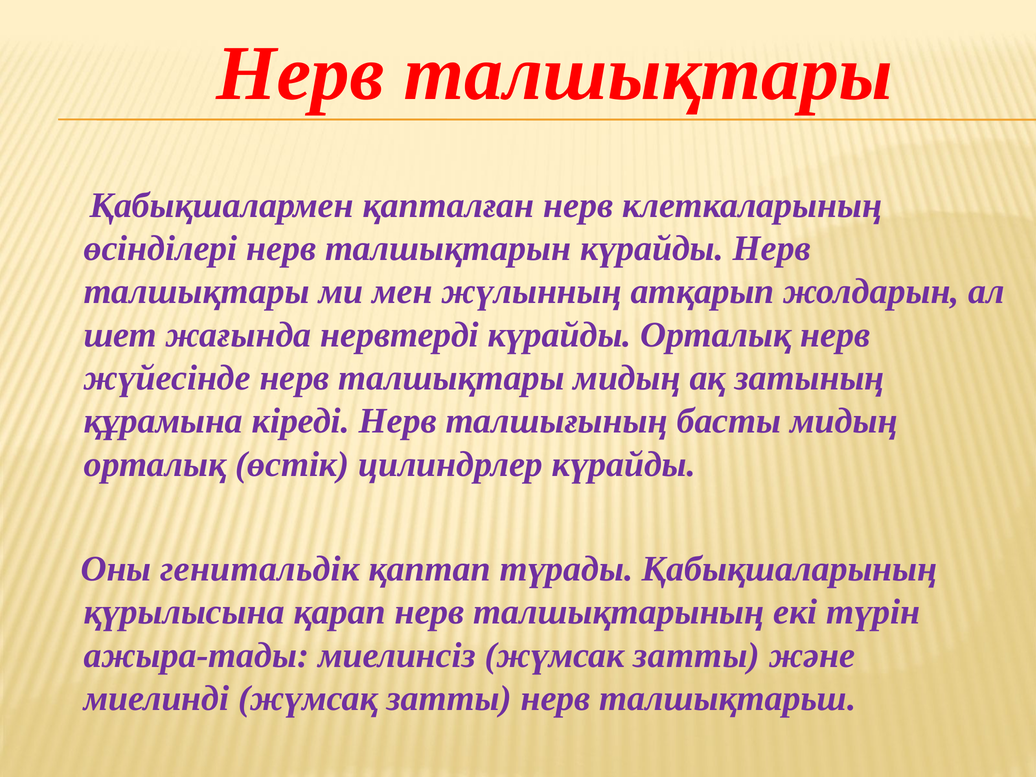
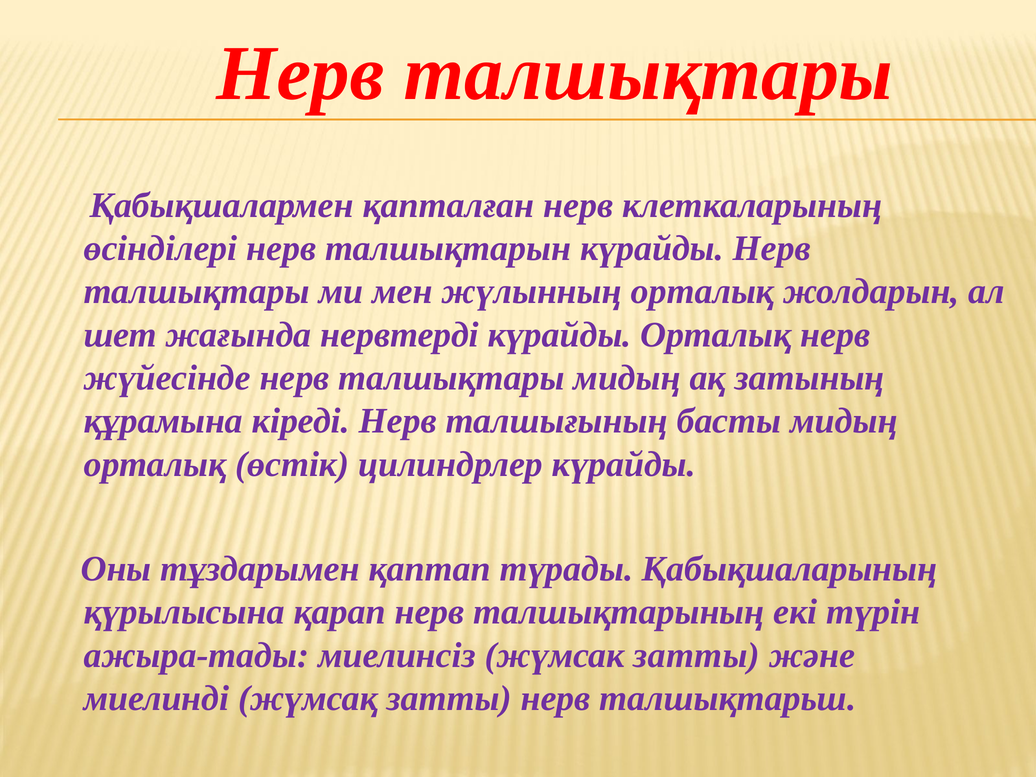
жүлынның атқарып: атқарып -> орталық (702, 292)
генитальдік: генитальдік -> тұздарымен (260, 569)
